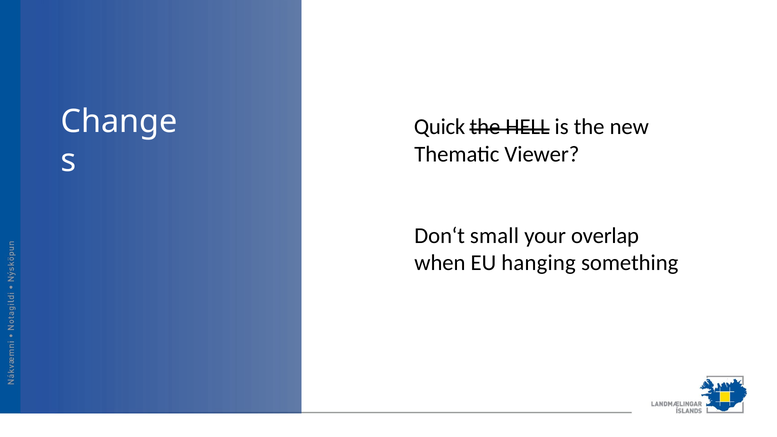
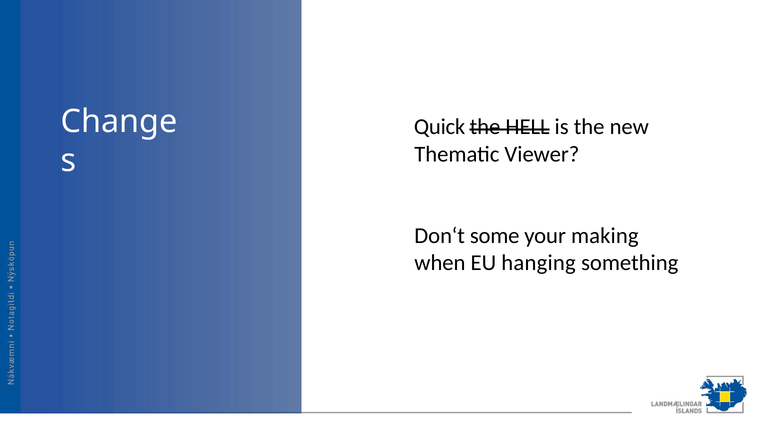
small: small -> some (495, 236)
overlap: overlap -> making (605, 236)
